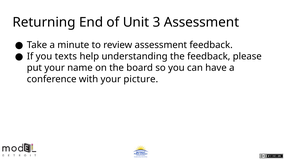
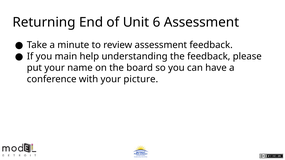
3: 3 -> 6 (157, 22)
texts: texts -> main (66, 57)
